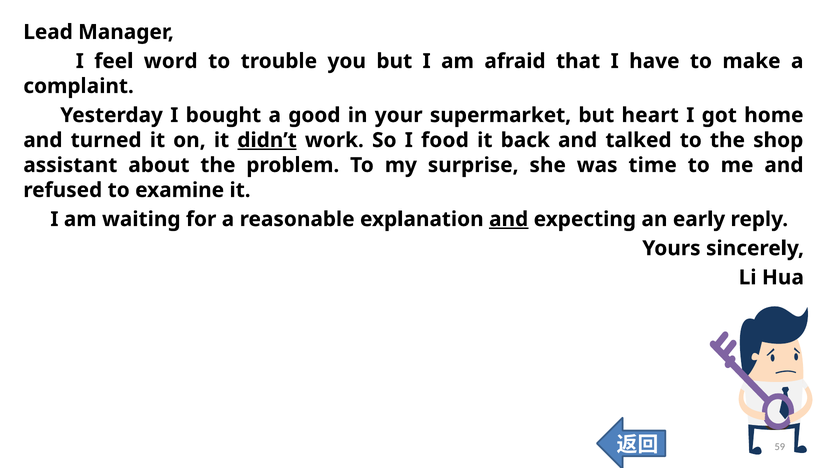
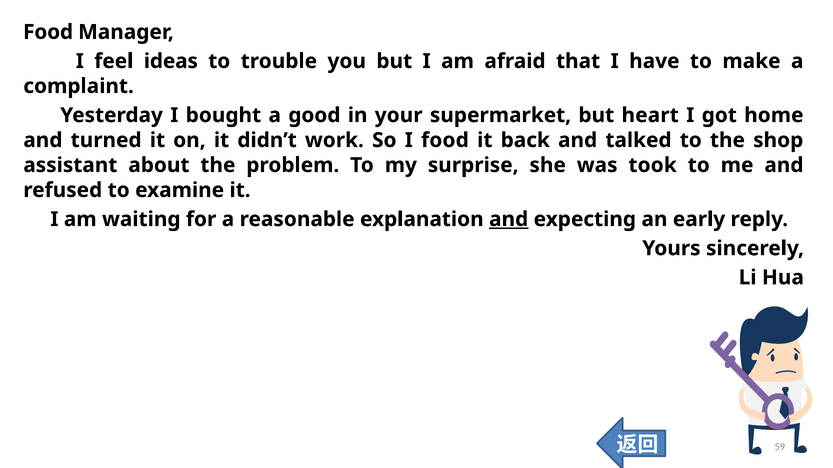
Lead: Lead -> Food (48, 32)
word: word -> ideas (171, 61)
didn’t underline: present -> none (267, 140)
time: time -> took (653, 165)
